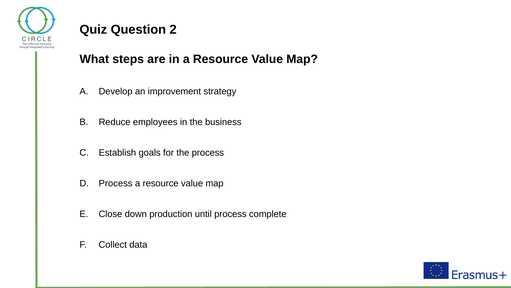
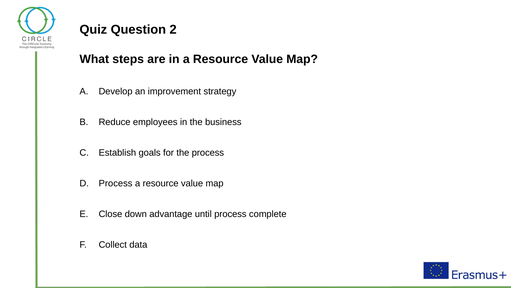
production: production -> advantage (171, 214)
